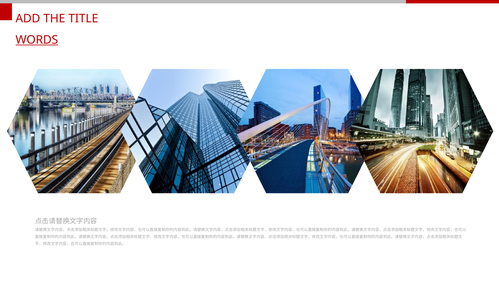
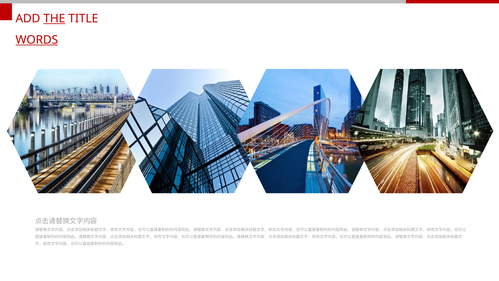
THE underline: none -> present (54, 18)
